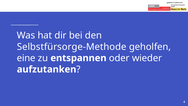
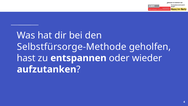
eine: eine -> hast (26, 58)
